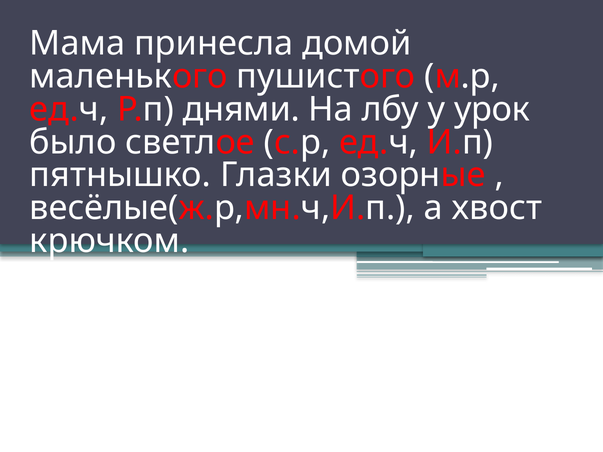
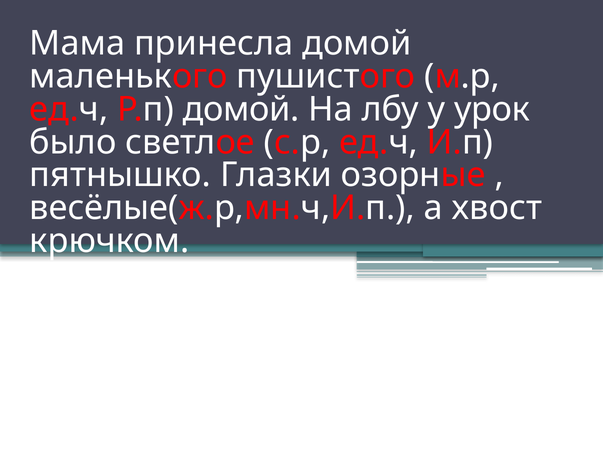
Р.п днями: днями -> домой (241, 109)
